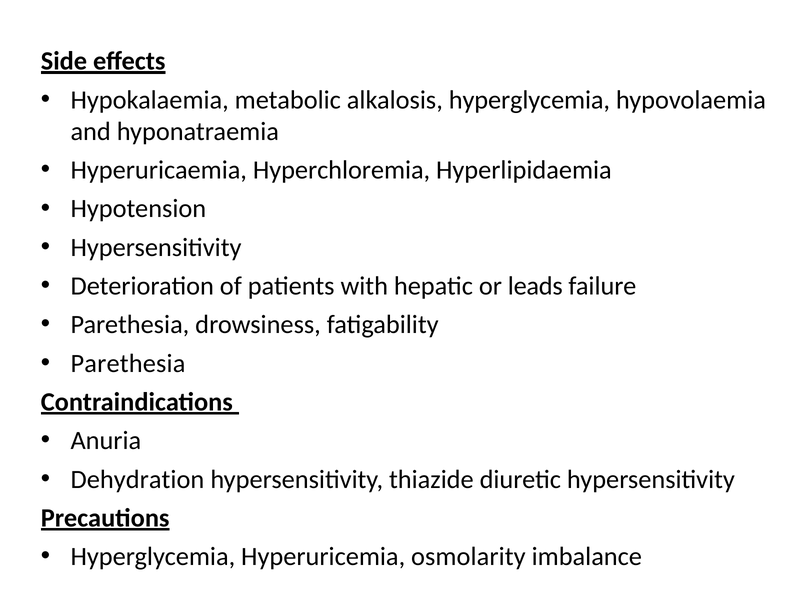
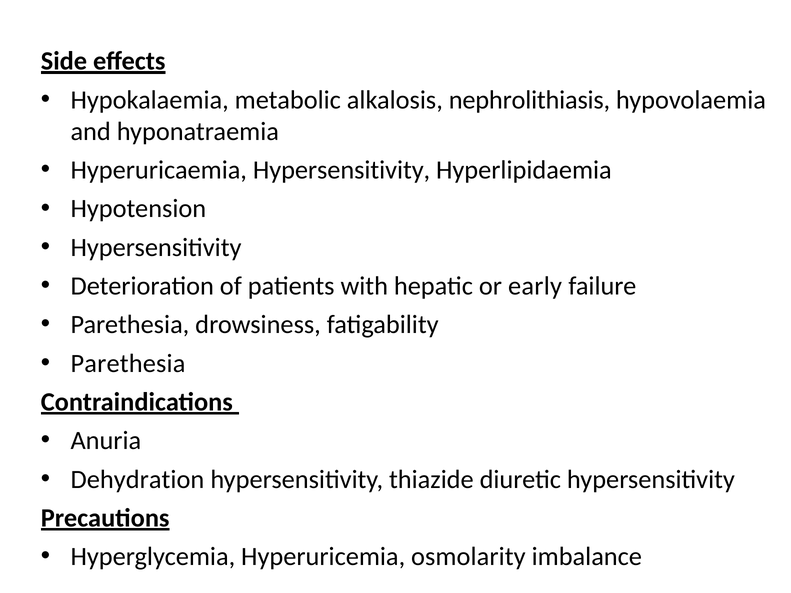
alkalosis hyperglycemia: hyperglycemia -> nephrolithiasis (529, 100)
Hyperuricaemia Hyperchloremia: Hyperchloremia -> Hypersensitivity (342, 170)
leads: leads -> early (535, 286)
